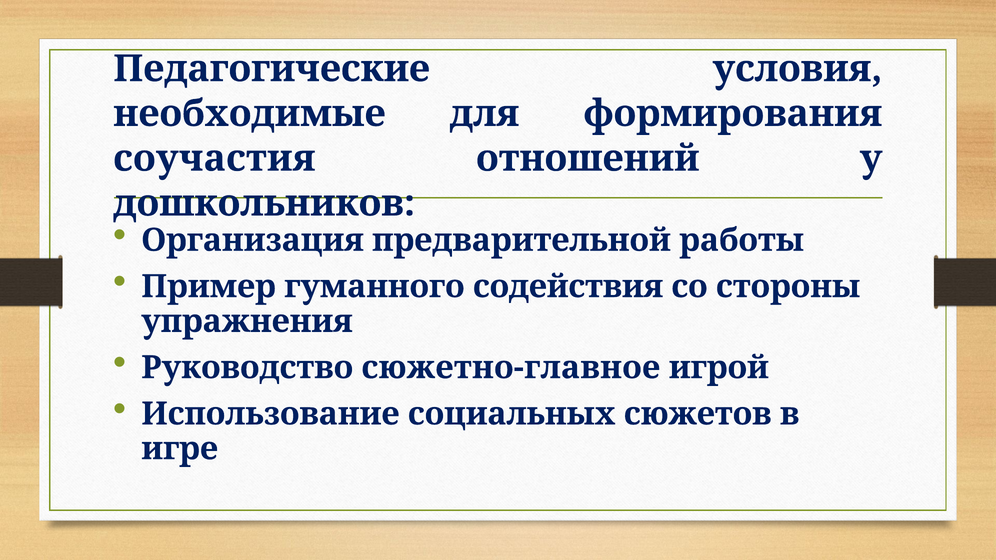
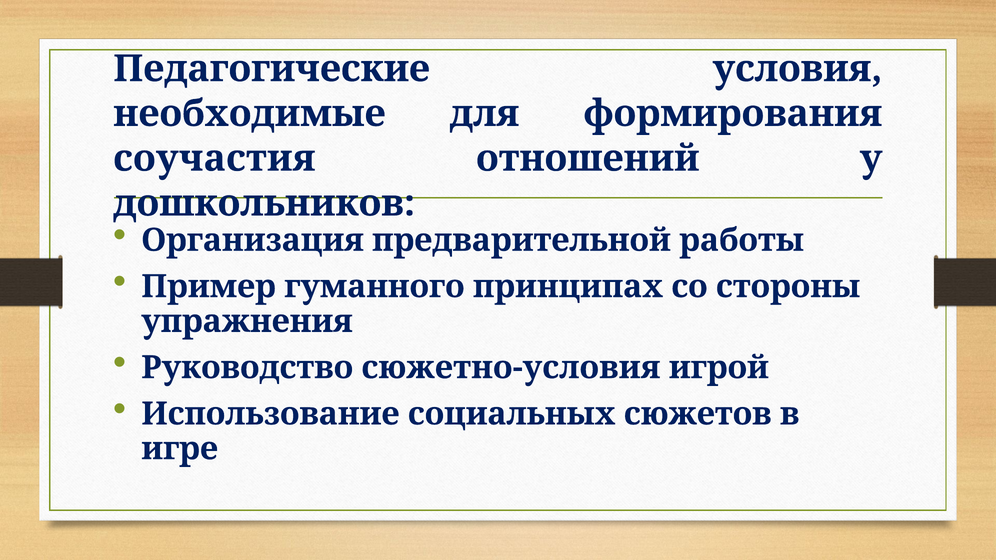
содействия: содействия -> принципах (568, 287)
сюжетно-главное: сюжетно-главное -> сюжетно-условия (511, 368)
